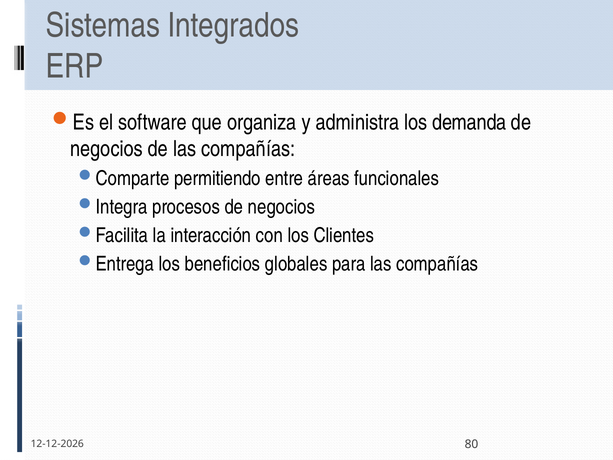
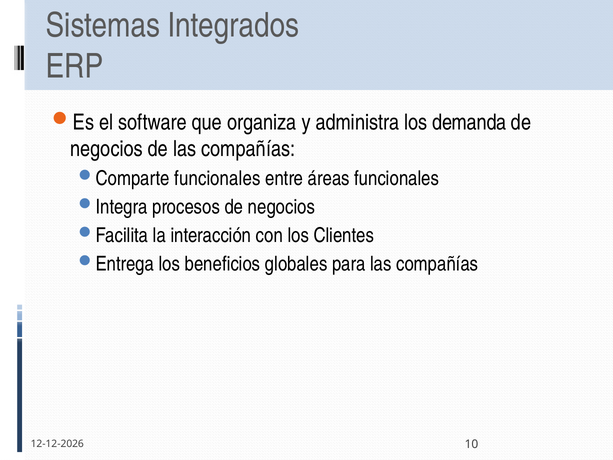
permitiendo: permitiendo -> funcionales (217, 178)
80: 80 -> 10 (471, 444)
